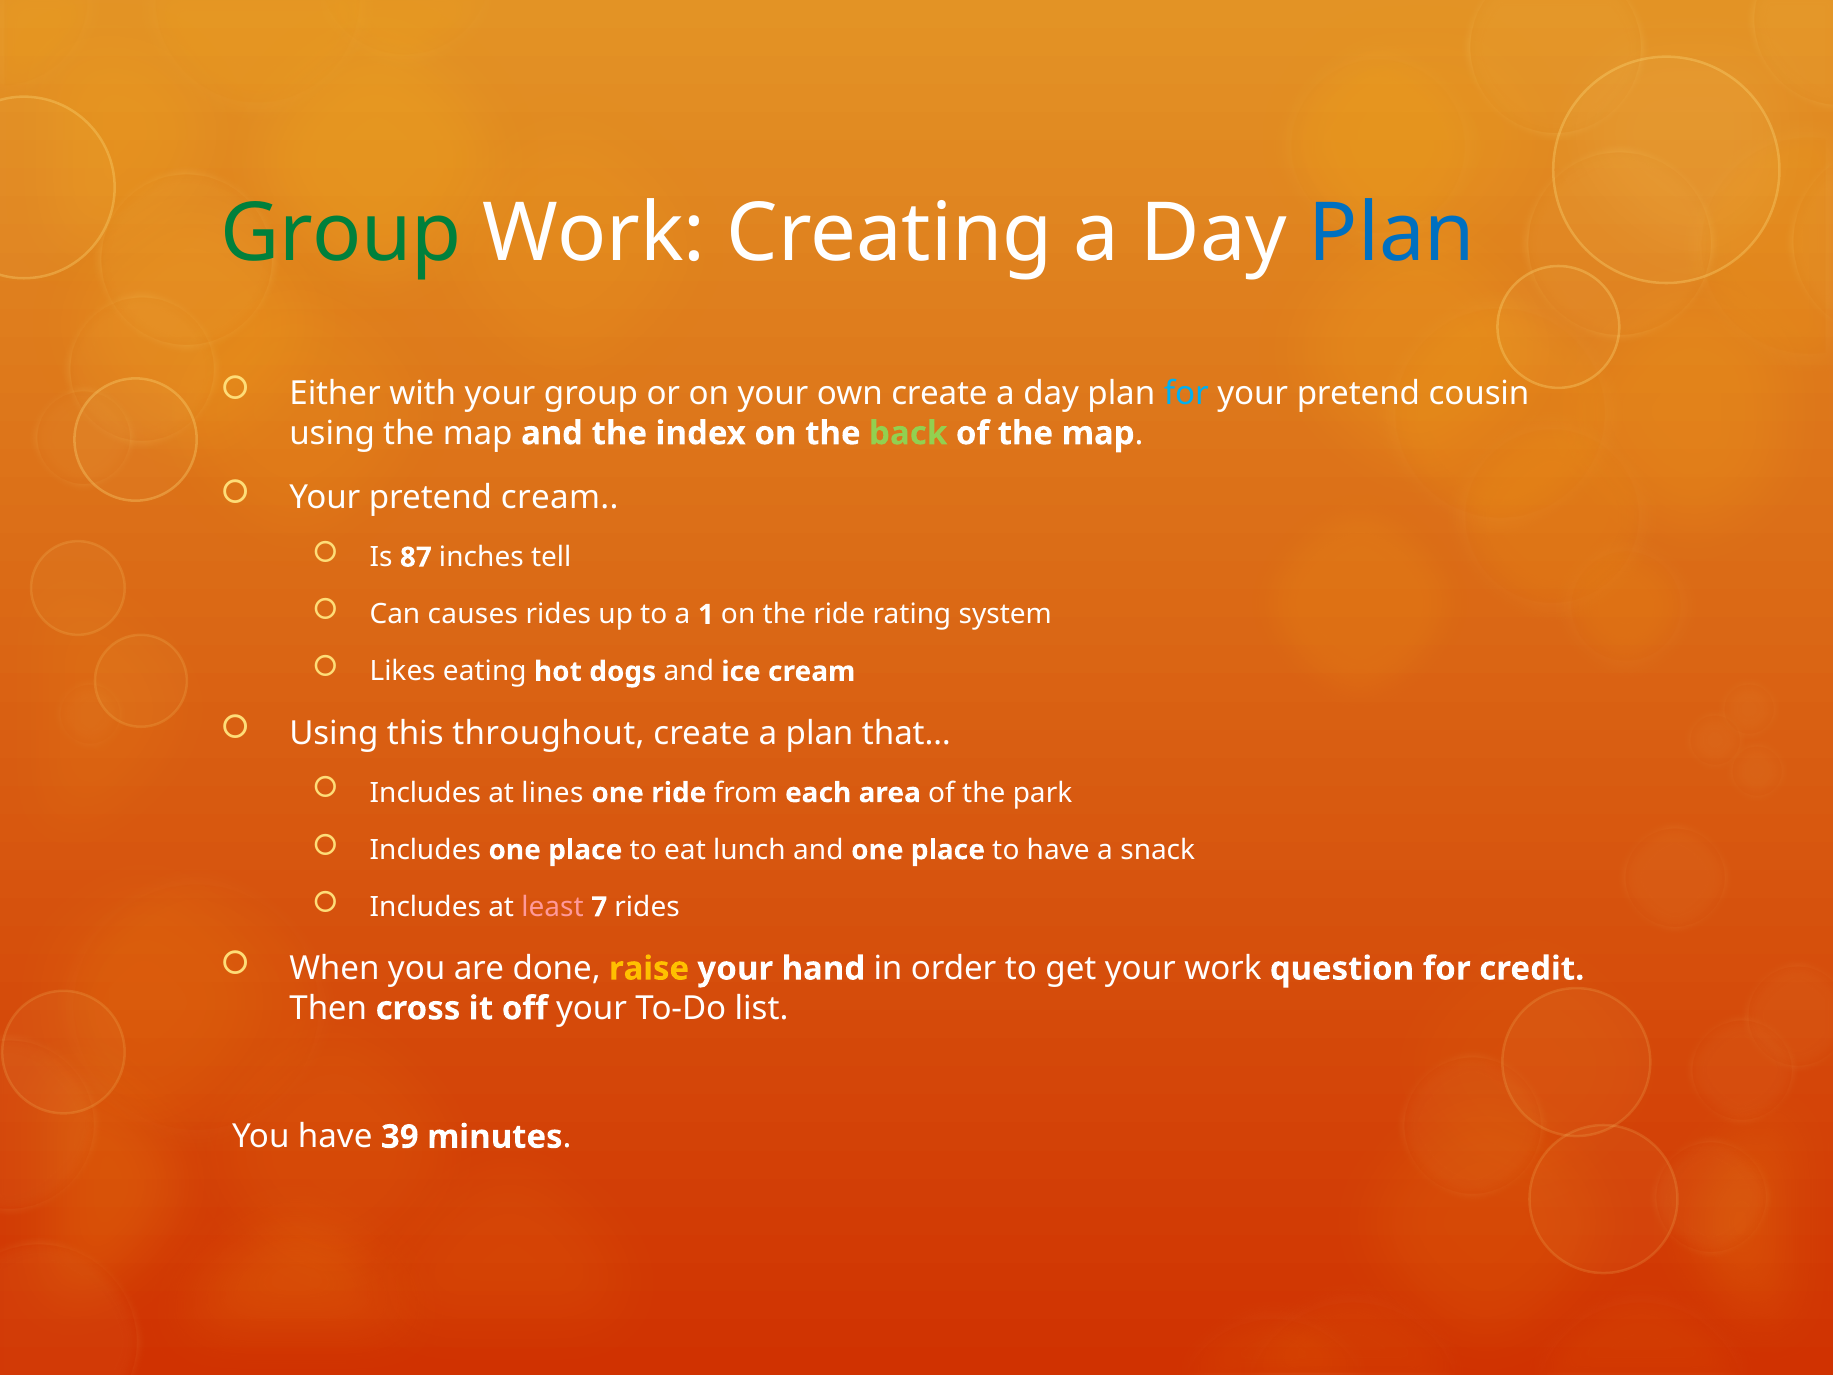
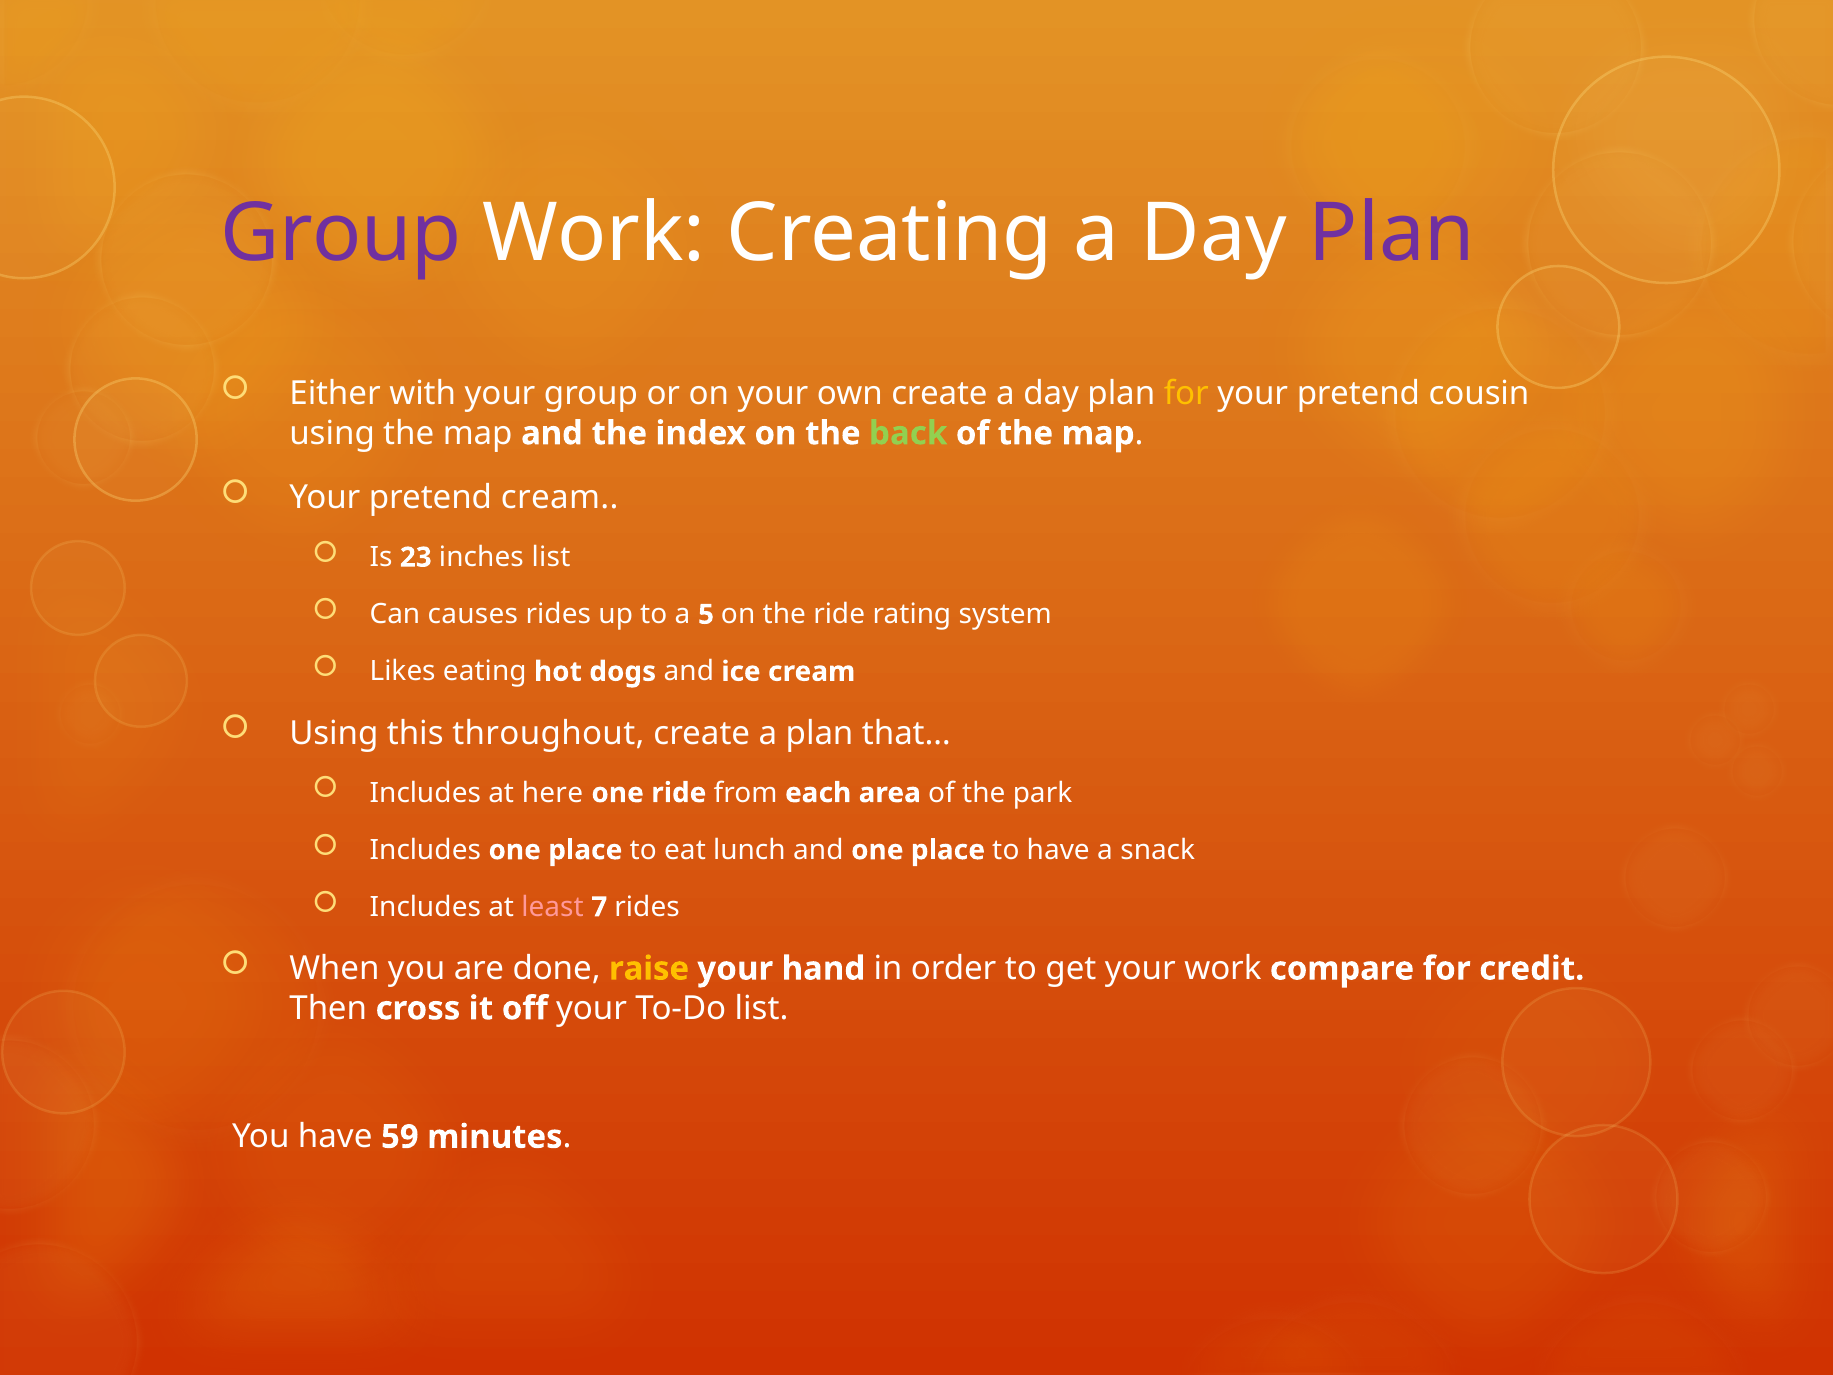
Group colour: green -> purple (341, 234)
Plan colour: blue -> purple (1392, 234)
for colour: light blue -> yellow (1186, 394)
87: 87 -> 23 (416, 557)
inches tell: tell -> list (551, 557)
1: 1 -> 5 (706, 614)
lines: lines -> here (552, 793)
question: question -> compare (1342, 968)
39: 39 -> 59 (400, 1137)
